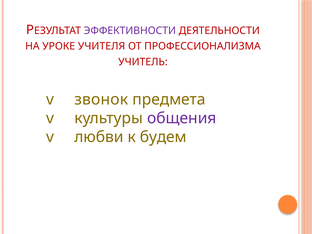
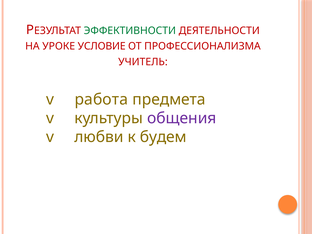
ЭФФЕКТИВНОСТИ colour: purple -> green (130, 31)
УЧИТЕЛЯ: УЧИТЕЛЯ -> УСЛОВИЕ (102, 46)
звонок: звонок -> работа (101, 100)
